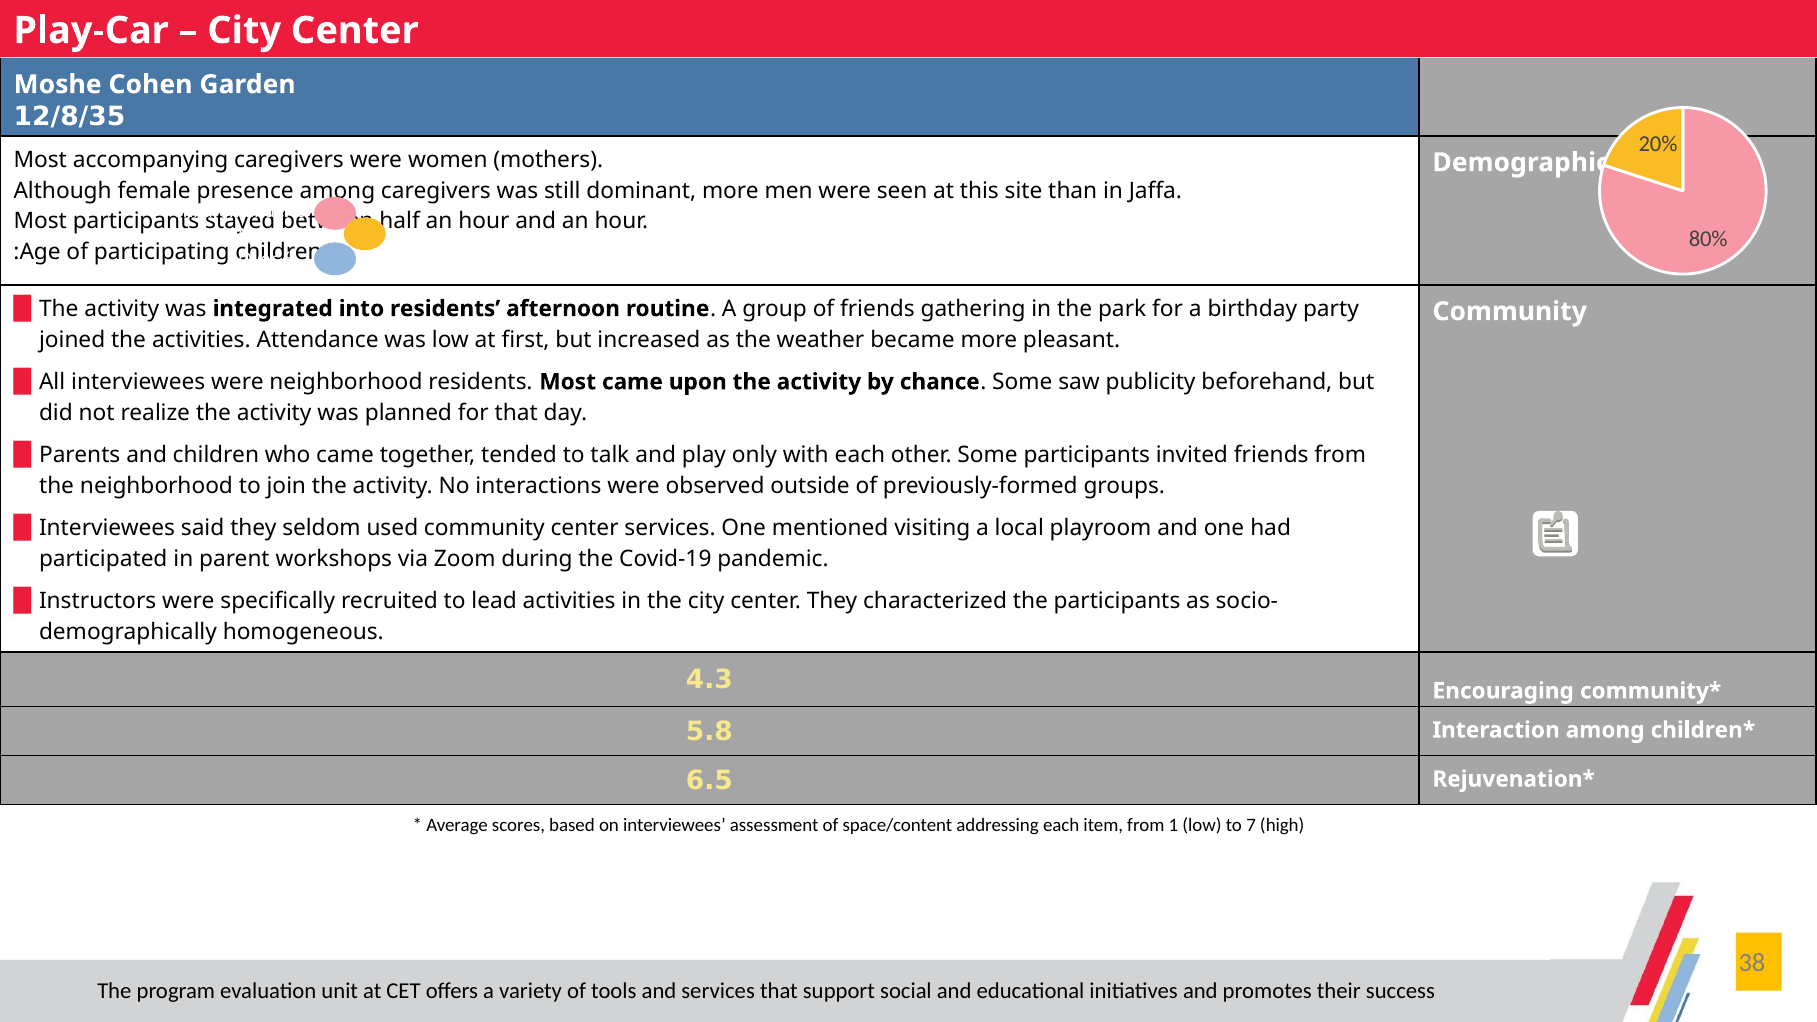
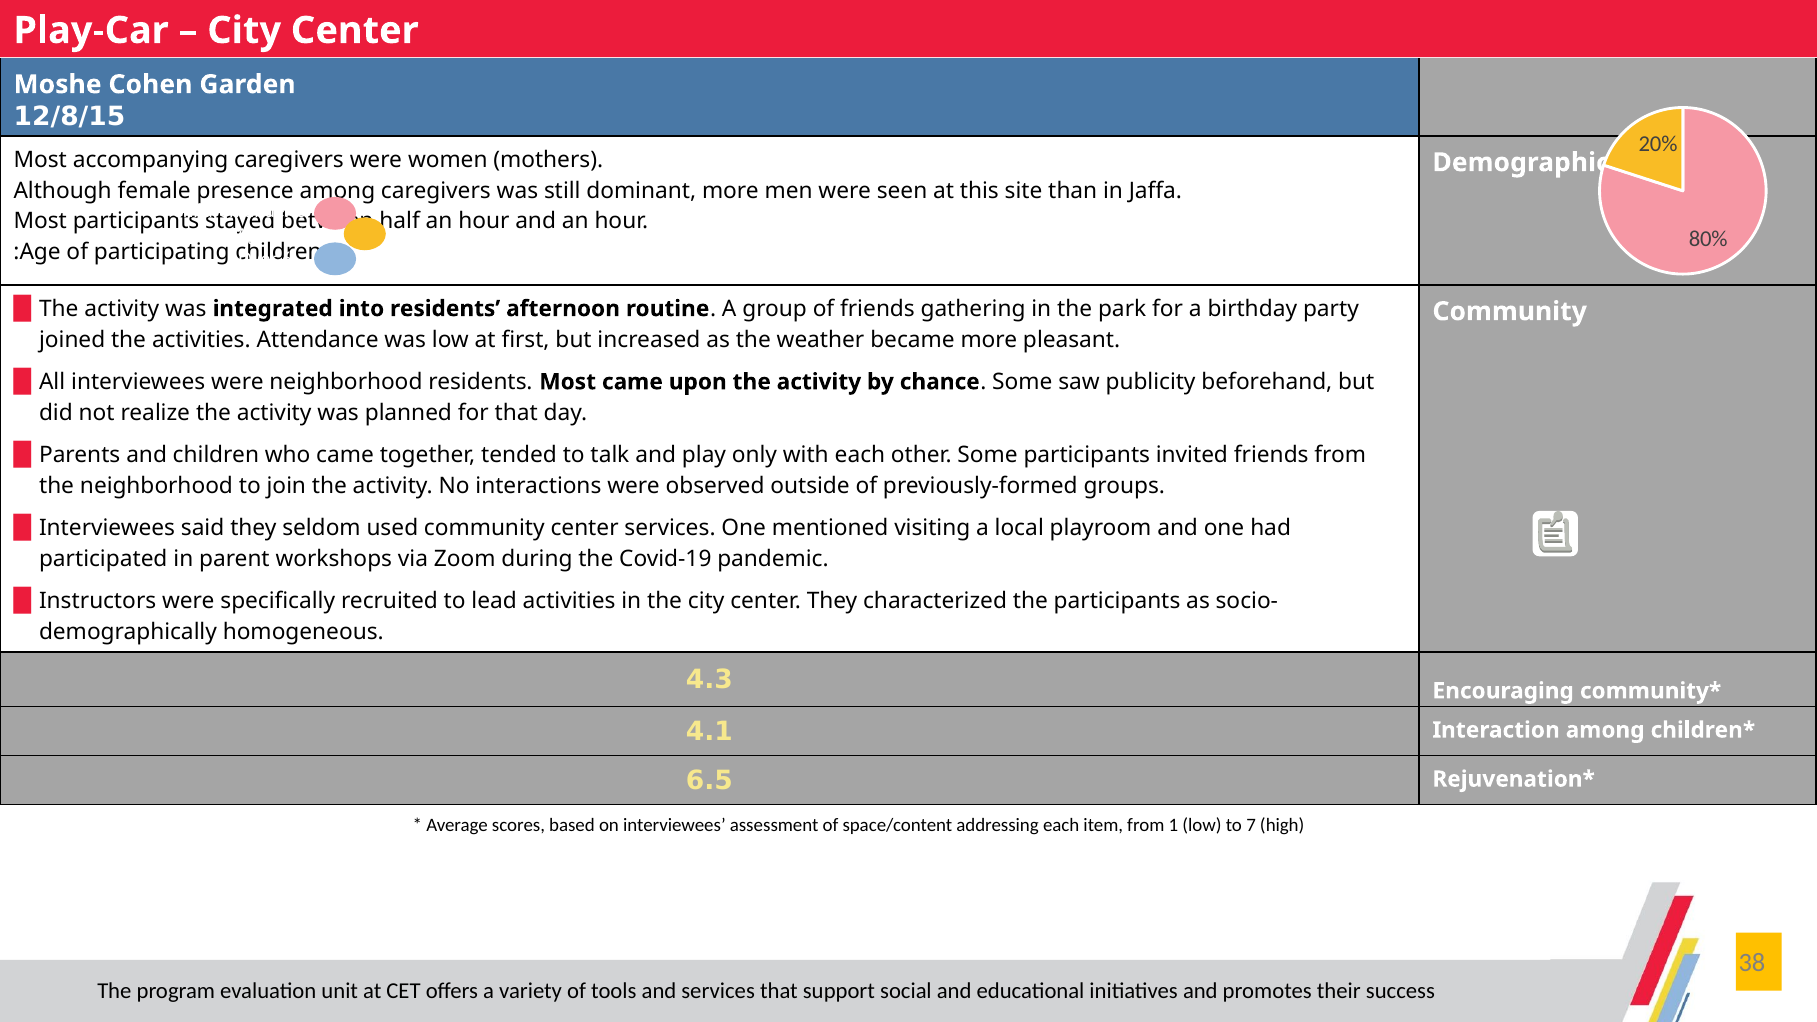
12/8/35: 12/8/35 -> 12/8/15 (69, 117)
5.8: 5.8 -> 4.1 (709, 731)
